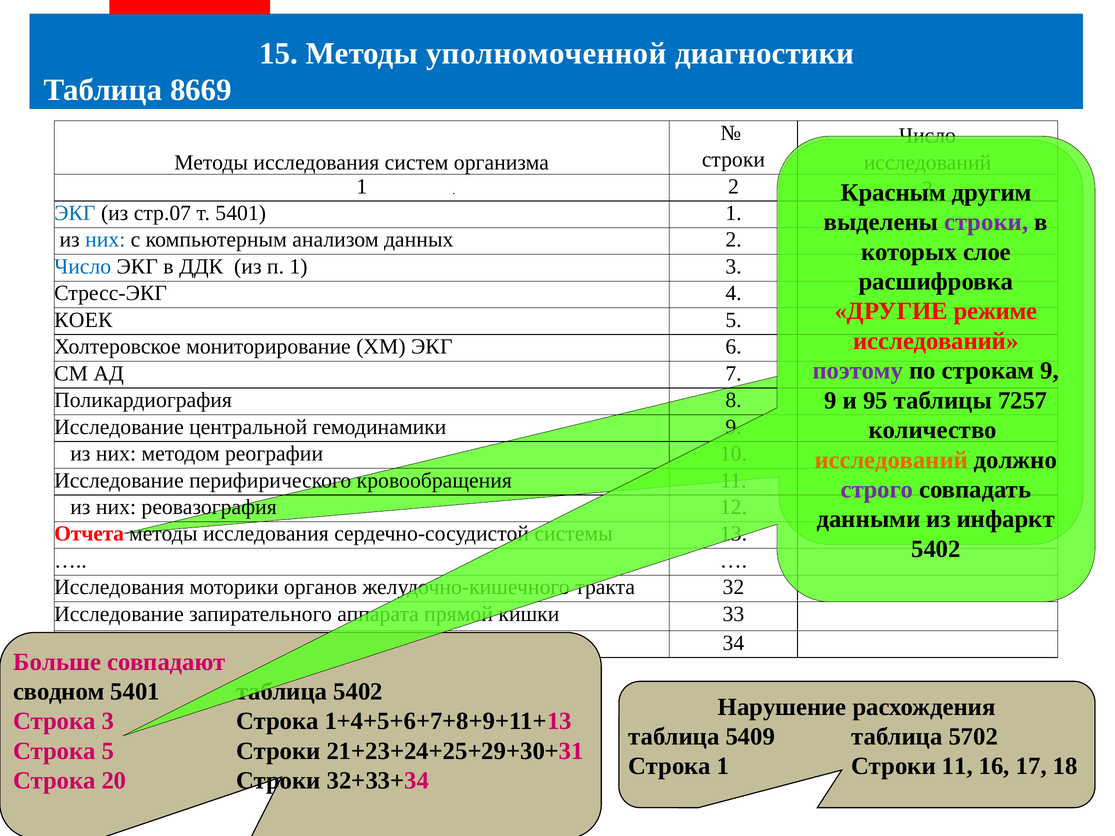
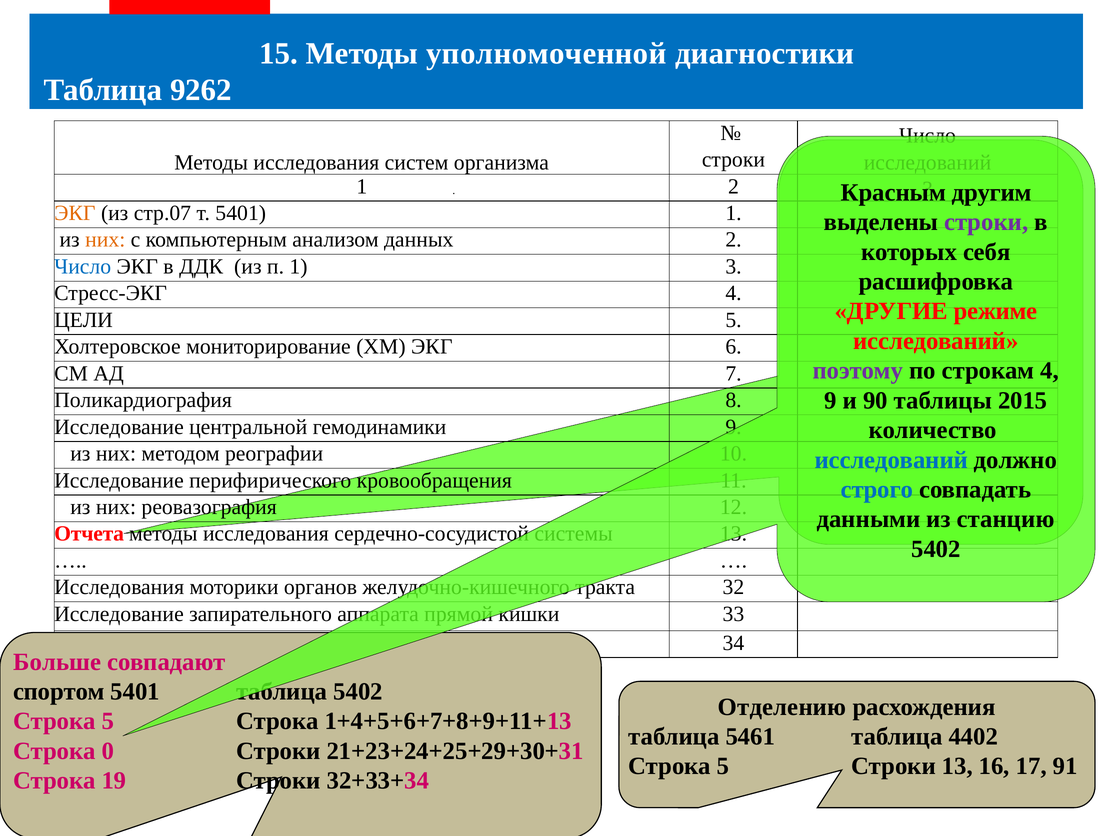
8669: 8669 -> 9262 (201, 90)
ЭКГ colour: blue -> orange (75, 213)
них colour: blue -> orange (105, 240)
слое: слое -> себя (987, 252)
КОЕК: КОЕК -> ЦЕЛИ (84, 320)
строкам 9: 9 -> 4 (1050, 371)
95: 95 -> 90 (875, 401)
7257: 7257 -> 2015 (1023, 401)
исследований colour: orange -> blue (891, 460)
строго colour: purple -> blue (877, 490)
инфаркт: инфаркт -> станцию (1006, 519)
сводном: сводном -> спортом (59, 692)
Нарушение: Нарушение -> Отделению (782, 707)
3: 3 -> 5 (108, 722)
5409: 5409 -> 5461 (750, 737)
5702: 5702 -> 4402 (973, 737)
Строка 5: 5 -> 0 (108, 751)
1: 1 -> 5 (723, 766)
Строки 11: 11 -> 13 (957, 766)
18: 18 -> 91 (1065, 766)
20: 20 -> 19 (114, 781)
